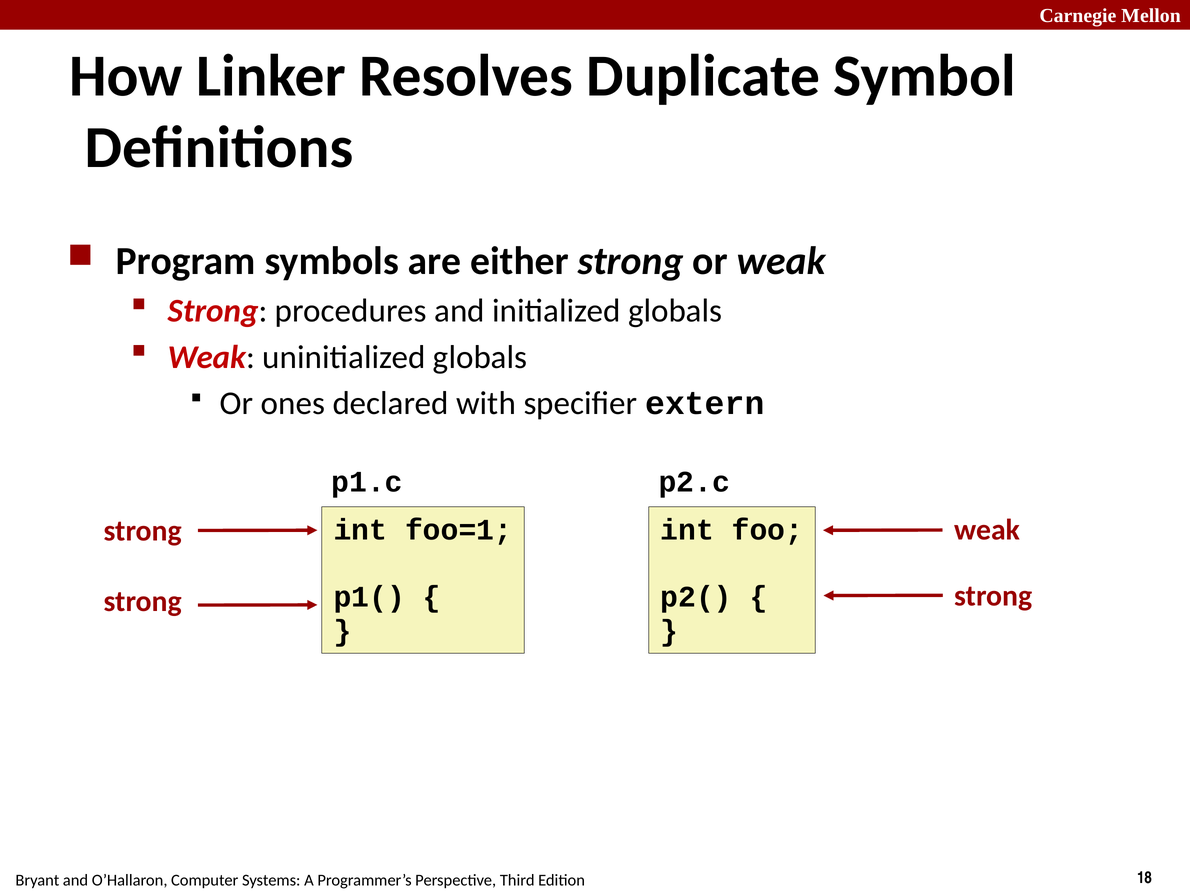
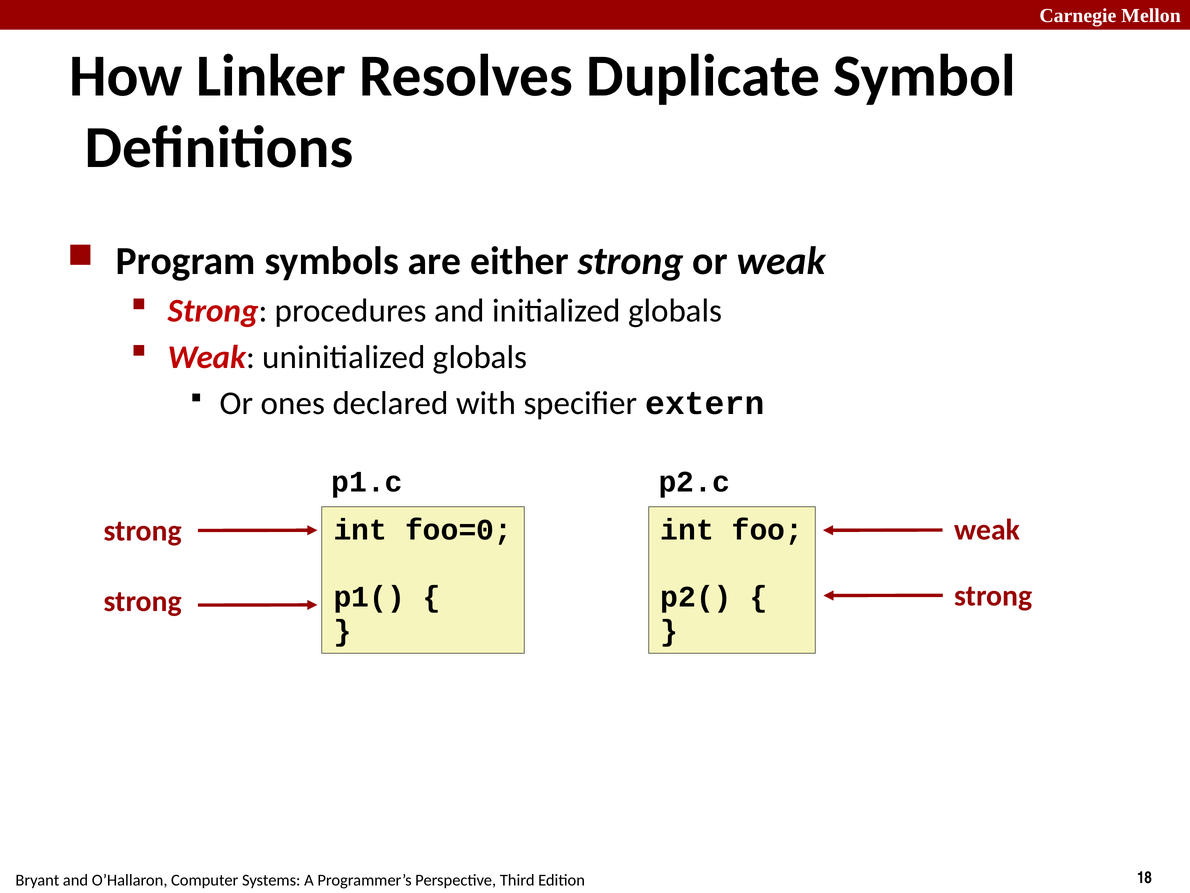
foo=1: foo=1 -> foo=0 (459, 530)
